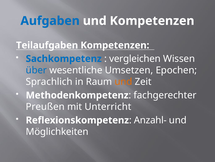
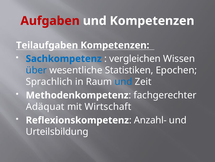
Aufgaben colour: blue -> red (50, 21)
Umsetzen: Umsetzen -> Statistiken (129, 70)
und colour: orange -> blue (123, 81)
Preußen: Preußen -> Adäquat (45, 106)
Unterricht: Unterricht -> Wirtschaft (108, 106)
Möglichkeiten: Möglichkeiten -> Urteilsbildung (57, 131)
